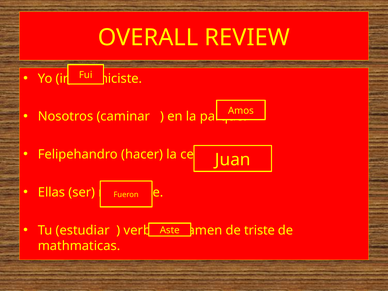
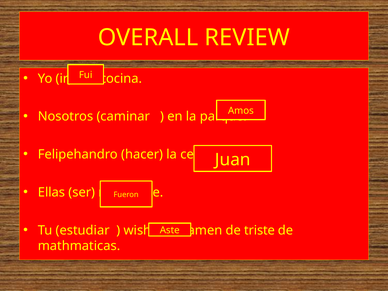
hiciste: hiciste -> cocina (121, 79)
verb: verb -> wish (137, 230)
